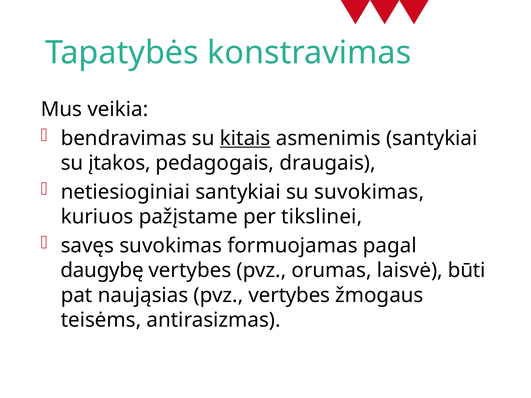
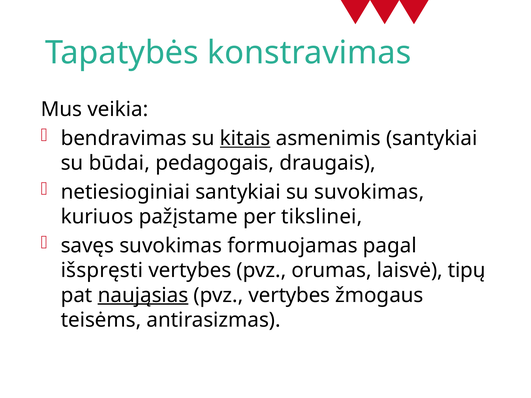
įtakos: įtakos -> būdai (119, 163)
daugybę: daugybę -> išspręsti (102, 271)
būti: būti -> tipų (467, 271)
naująsias underline: none -> present (143, 295)
